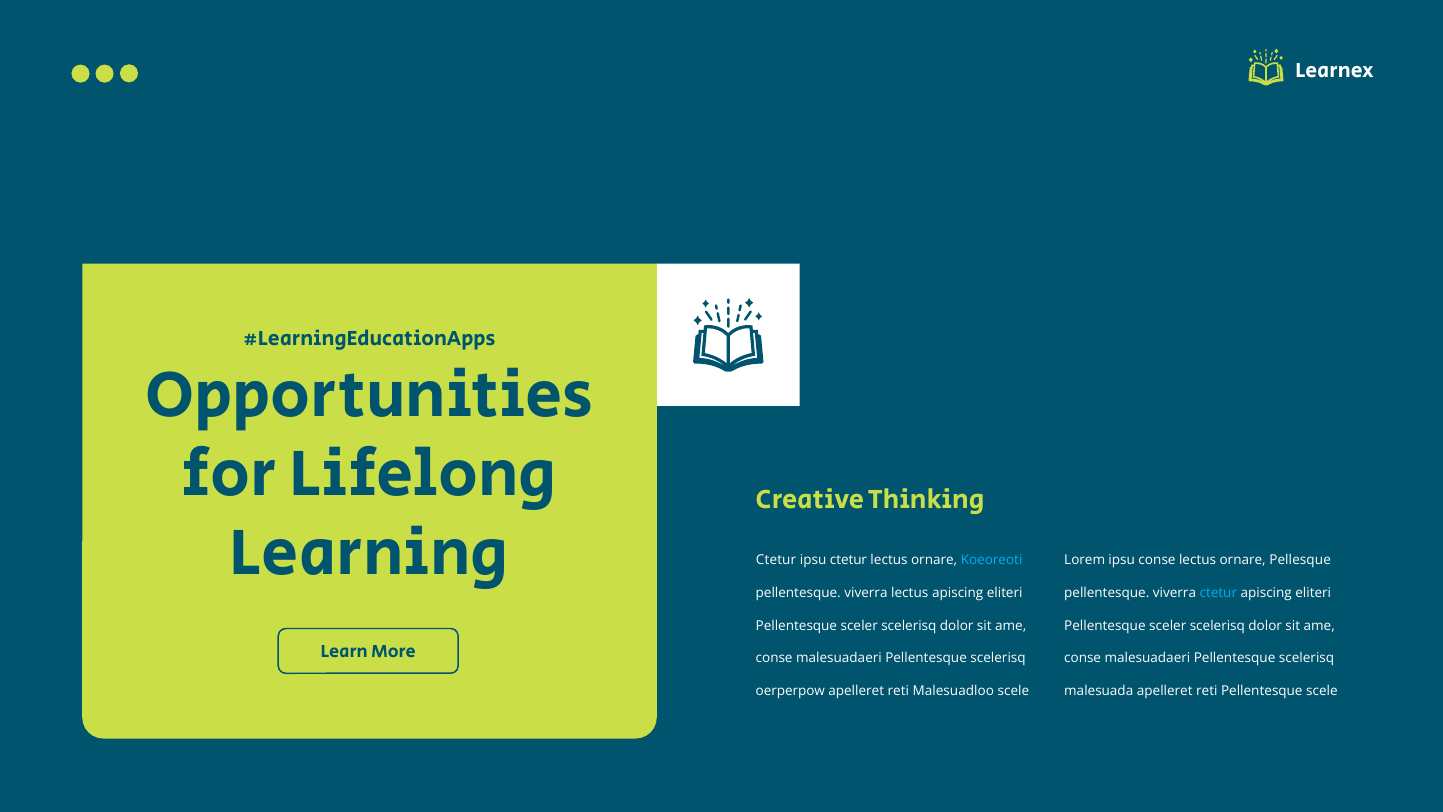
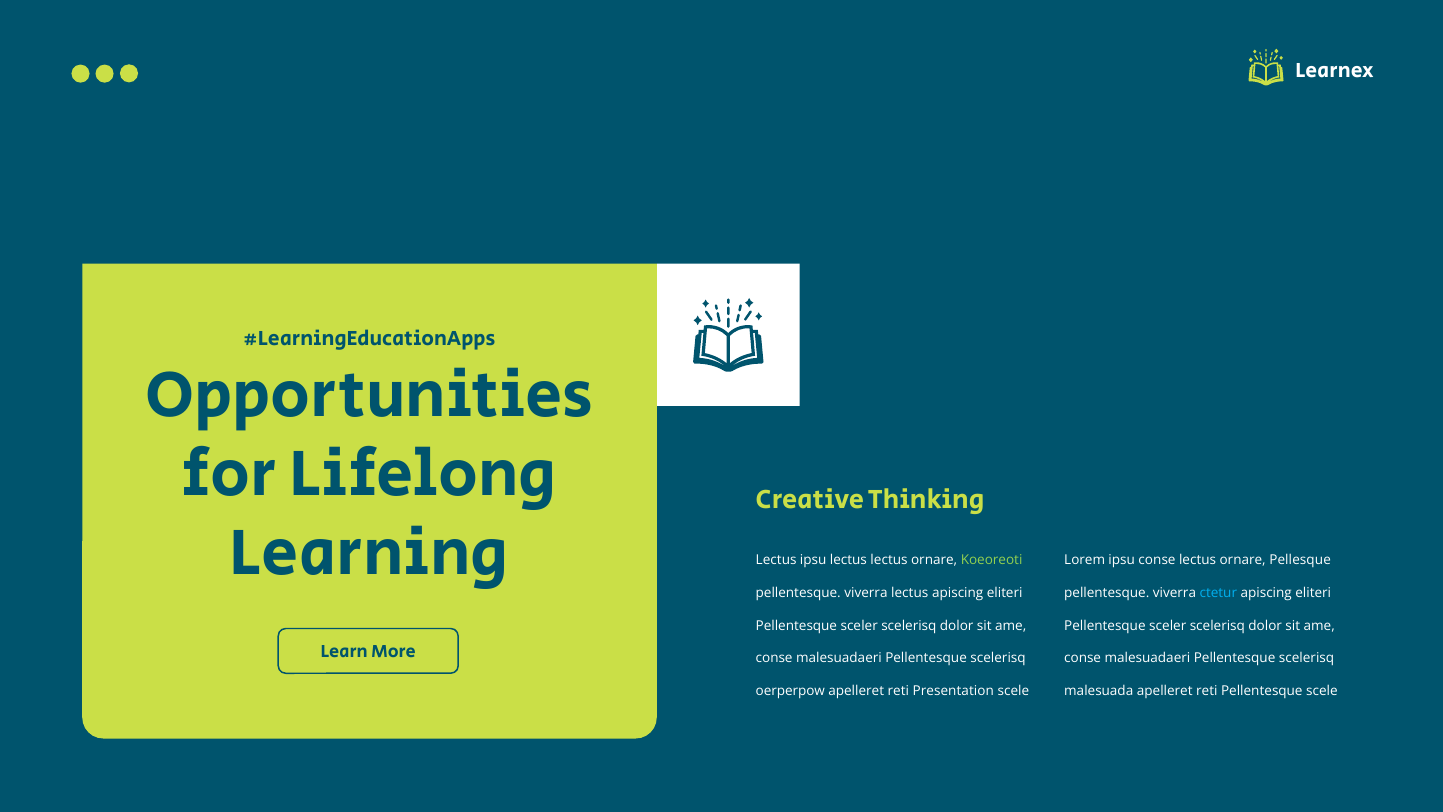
Ctetur: Ctetur -> Lectus (776, 560)
ipsu ctetur: ctetur -> lectus (848, 560)
Koeoreoti colour: light blue -> light green (992, 560)
Malesuadloo: Malesuadloo -> Presentation (953, 691)
